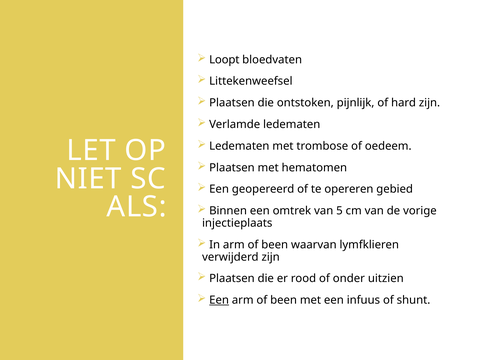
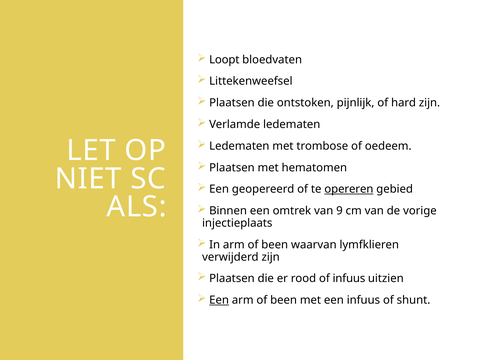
opereren underline: none -> present (349, 189)
5: 5 -> 9 (339, 211)
of onder: onder -> infuus (349, 279)
